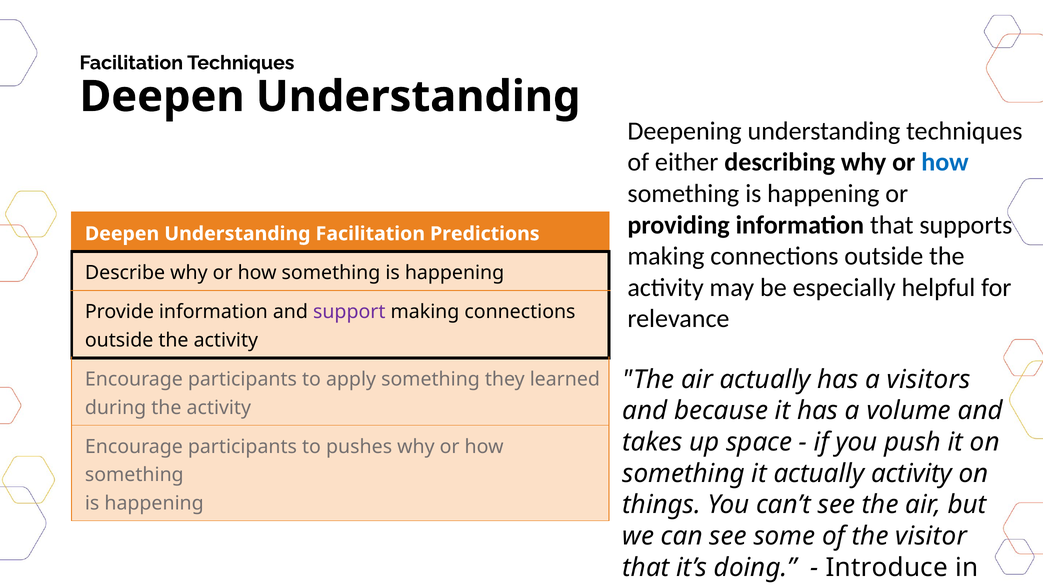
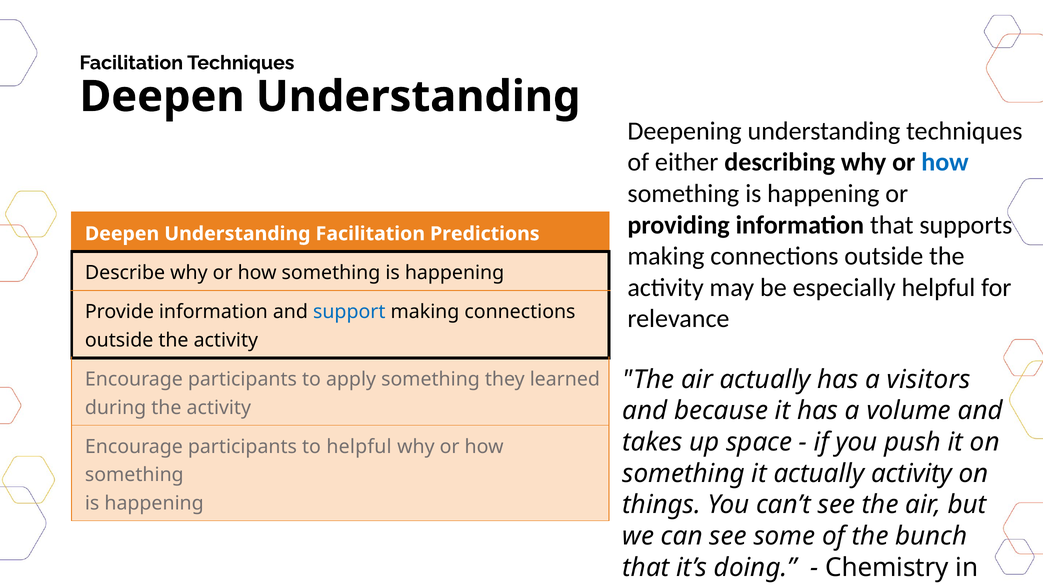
support colour: purple -> blue (349, 312)
to pushes: pushes -> helpful (359, 446)
visitor: visitor -> bunch (931, 536)
Introduce: Introduce -> Chemistry (887, 567)
